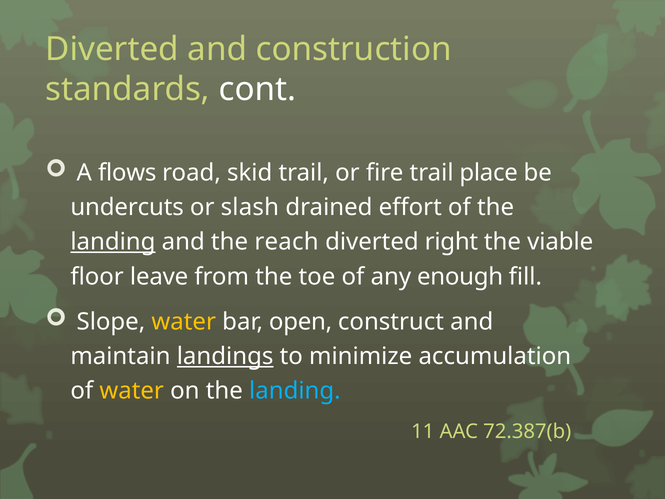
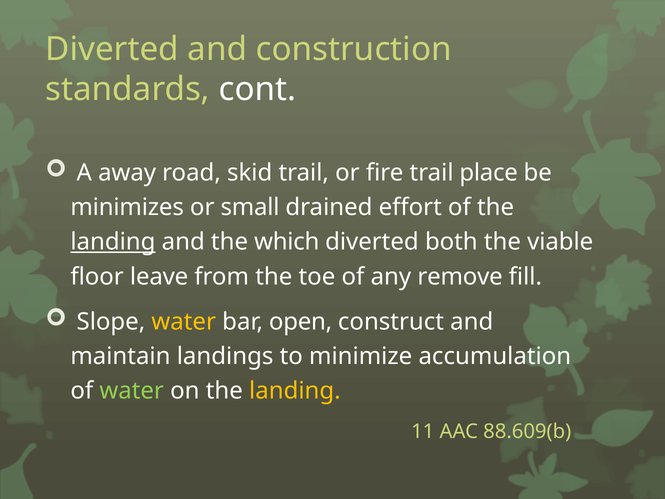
flows: flows -> away (127, 173)
undercuts: undercuts -> minimizes (127, 207)
slash: slash -> small (250, 207)
reach: reach -> which (287, 242)
right: right -> both (451, 242)
enough: enough -> remove (460, 276)
landings underline: present -> none (225, 356)
water colour: yellow -> light green (132, 391)
landing colour: light blue -> yellow (295, 391)
72.387(b: 72.387(b -> 88.609(b (527, 432)
